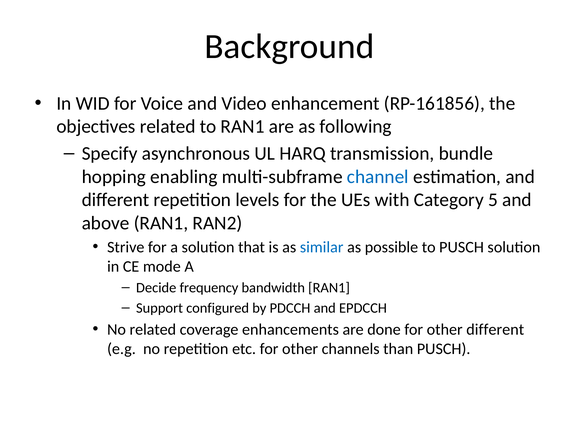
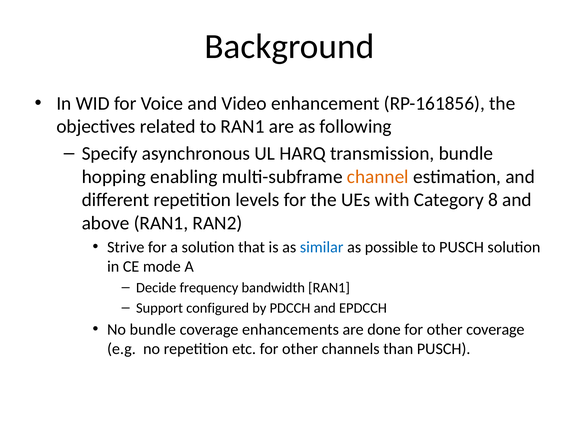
channel colour: blue -> orange (378, 177)
5: 5 -> 8 (493, 200)
No related: related -> bundle (153, 330)
other different: different -> coverage (495, 330)
